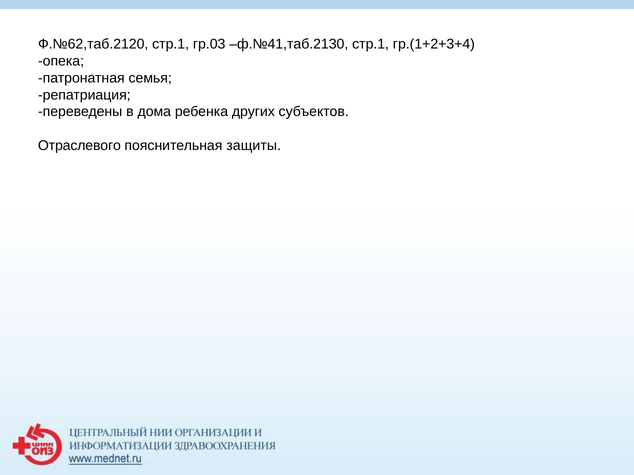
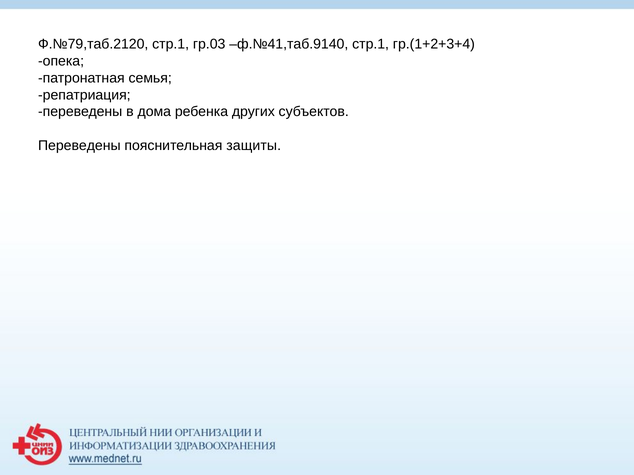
Ф.№62,таб.2120: Ф.№62,таб.2120 -> Ф.№79,таб.2120 (93, 44)
ф.№41,таб.2130: ф.№41,таб.2130 -> ф.№41,таб.9140 (289, 44)
Отраслевого: Отраслевого -> Переведены (79, 146)
